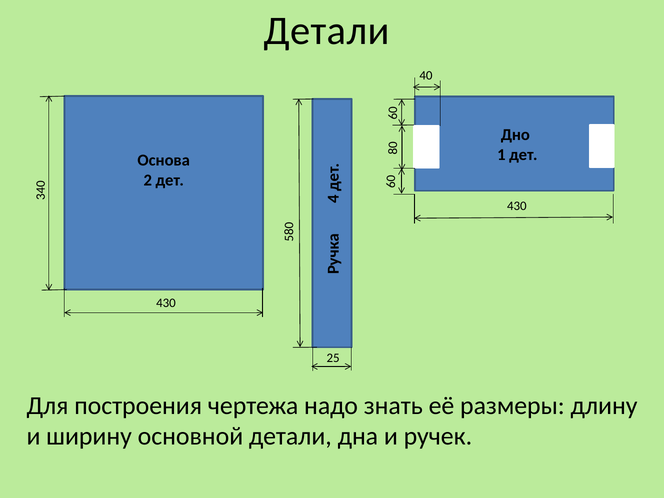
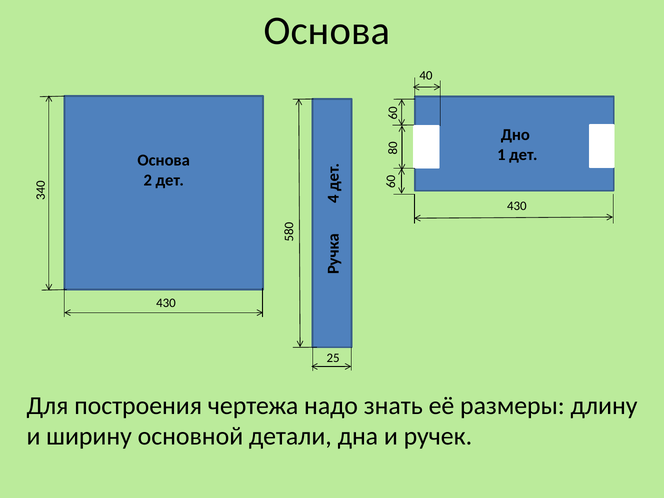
Детали: Детали -> Основа (327, 31)
